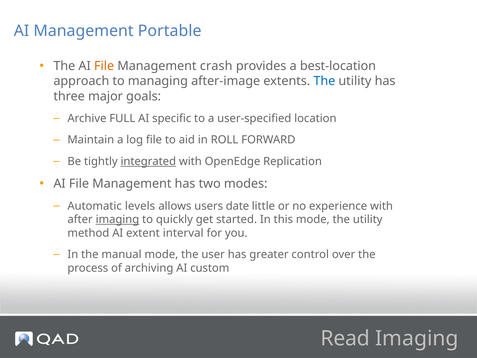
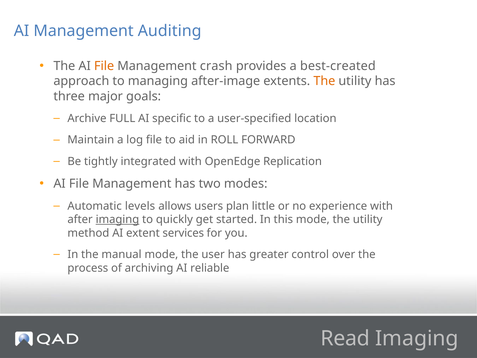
Portable: Portable -> Auditing (170, 31)
best-location: best-location -> best-created (338, 66)
The colour: blue -> orange (324, 81)
integrated underline: present -> none (148, 161)
date: date -> plan (237, 206)
interval: interval -> services (183, 233)
custom: custom -> reliable (210, 268)
